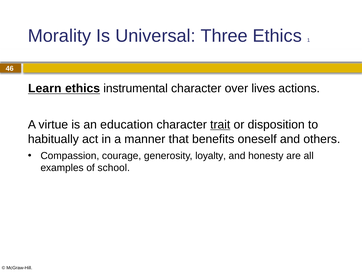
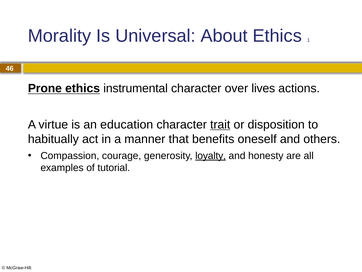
Three: Three -> About (224, 36)
Learn: Learn -> Prone (45, 88)
loyalty underline: none -> present (211, 155)
school: school -> tutorial (114, 168)
